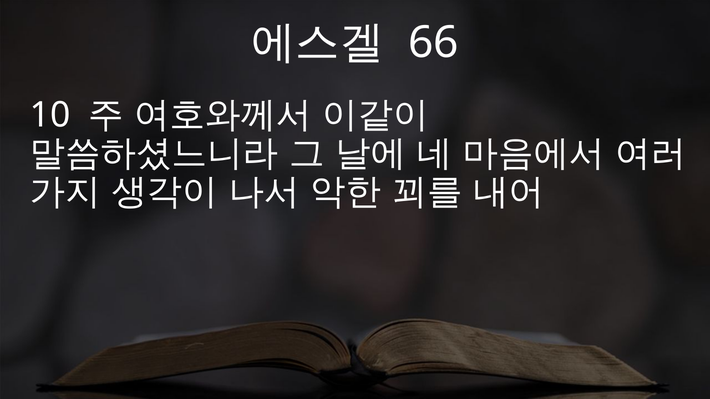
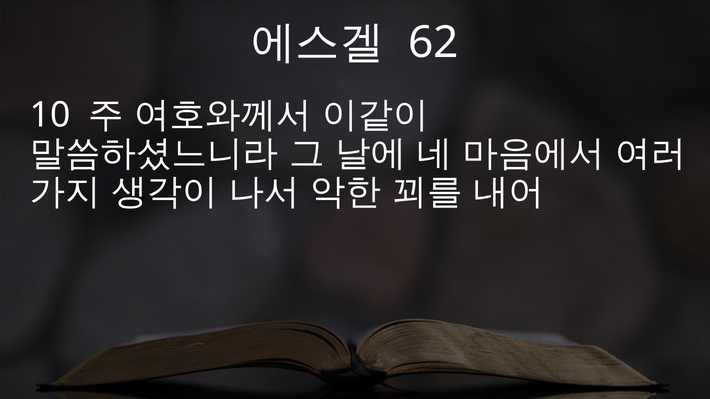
66: 66 -> 62 (433, 43)
